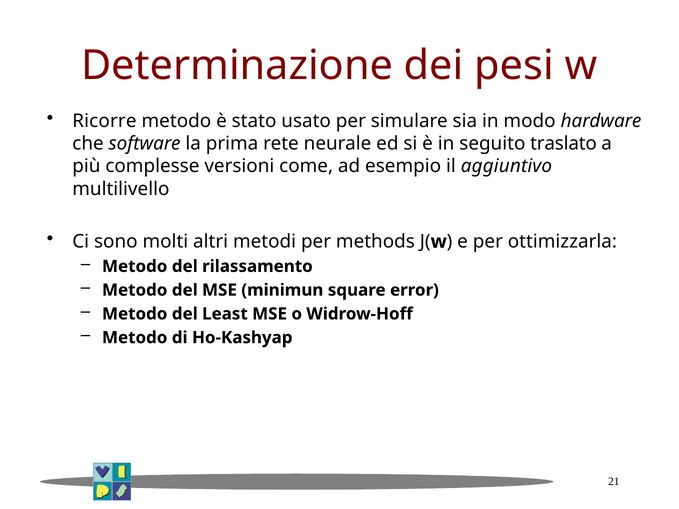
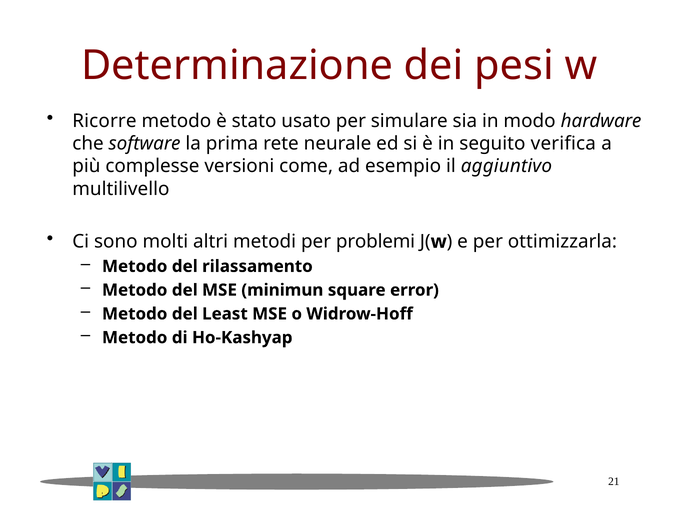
traslato: traslato -> verifica (563, 144)
methods: methods -> problemi (376, 242)
